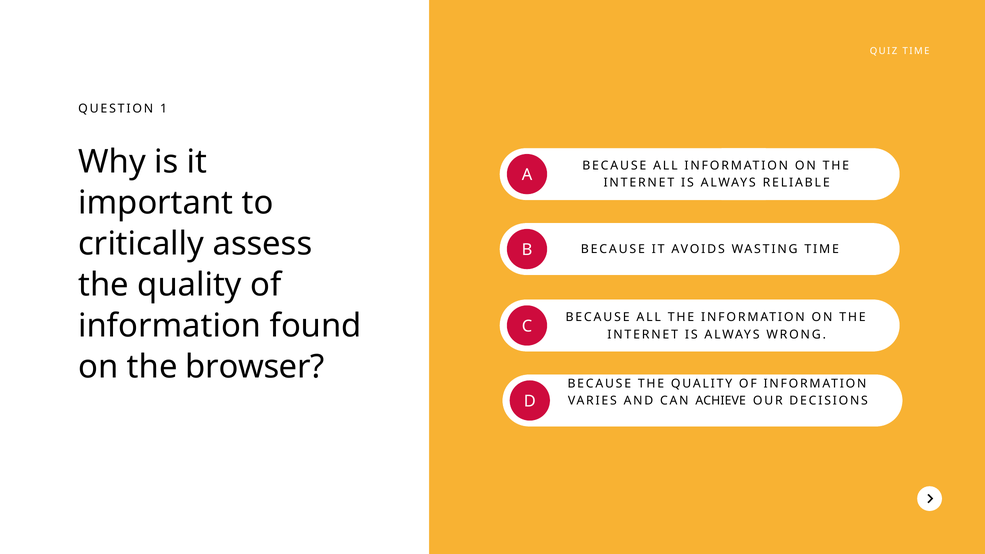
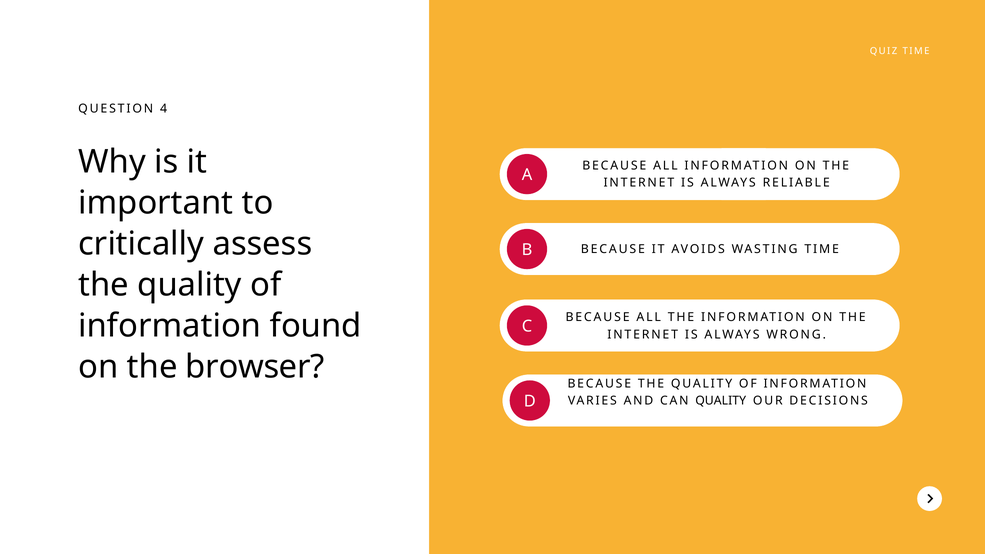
1: 1 -> 4 (164, 109)
CAN ACHIEVE: ACHIEVE -> QUALITY (721, 401)
